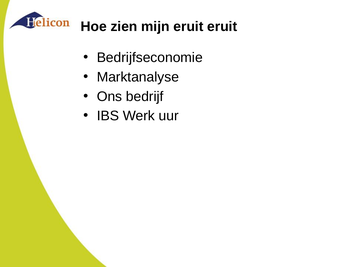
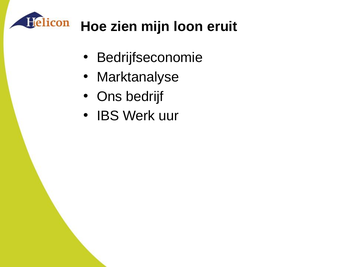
mijn eruit: eruit -> loon (188, 27)
